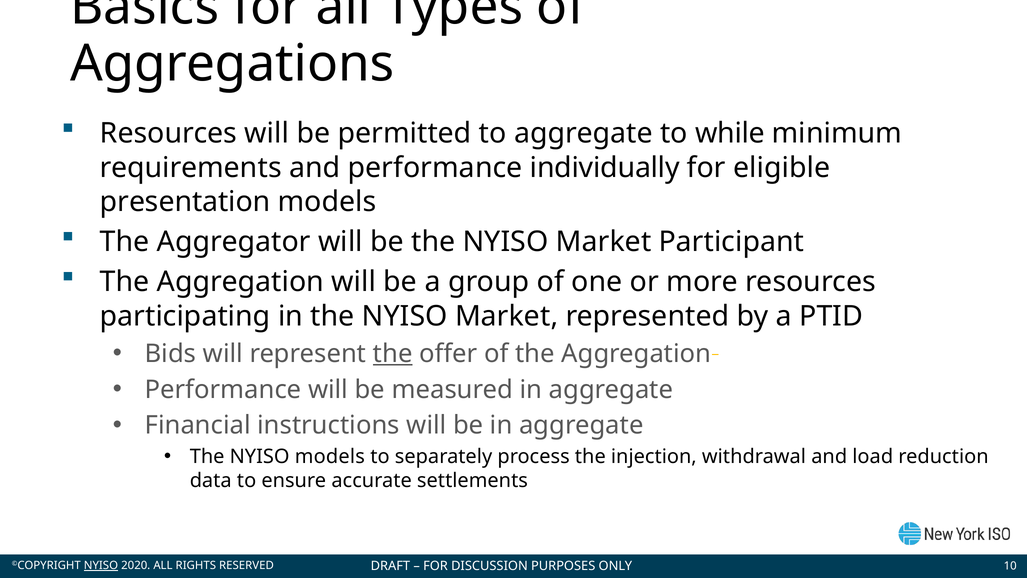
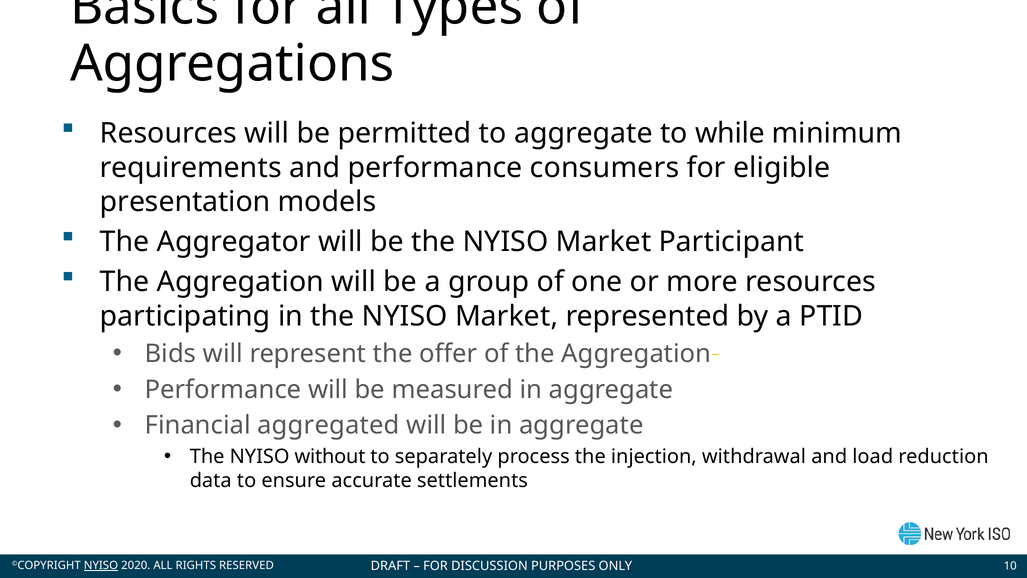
individually: individually -> consumers (605, 168)
the underline: present -> none (393, 353)
instructions: instructions -> aggregated (328, 425)
NYISO models: models -> without (330, 456)
